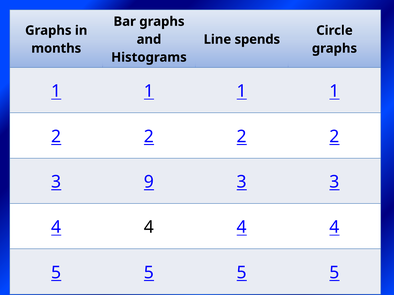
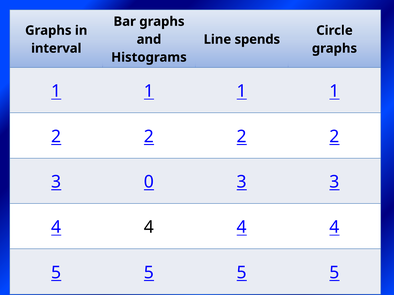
months: months -> interval (56, 48)
9: 9 -> 0 (149, 182)
